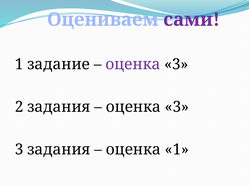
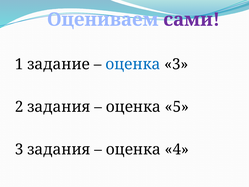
оценка colour: purple -> blue (133, 64)
3: 3 -> 5 (177, 107)
оценка 1: 1 -> 4 (177, 149)
